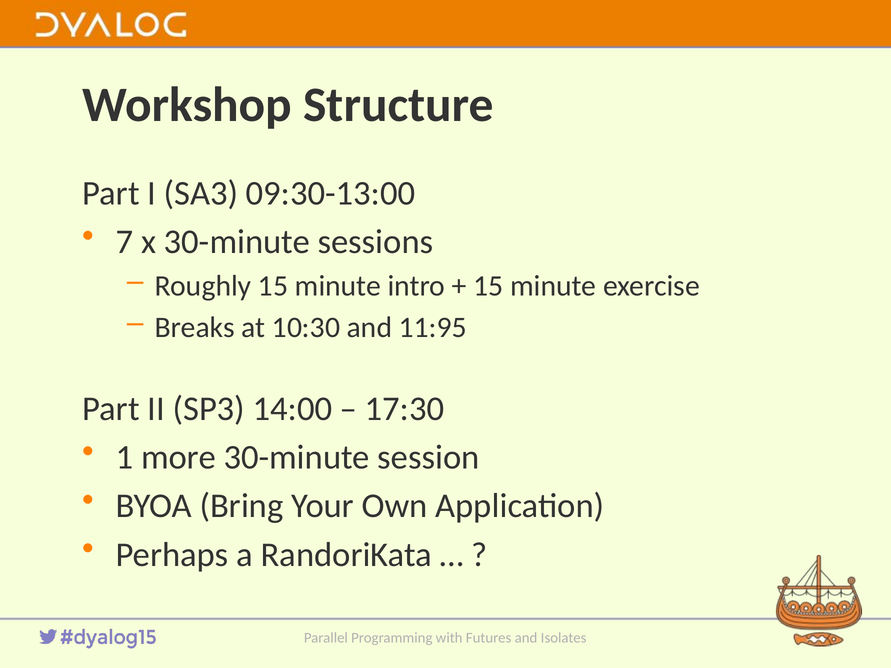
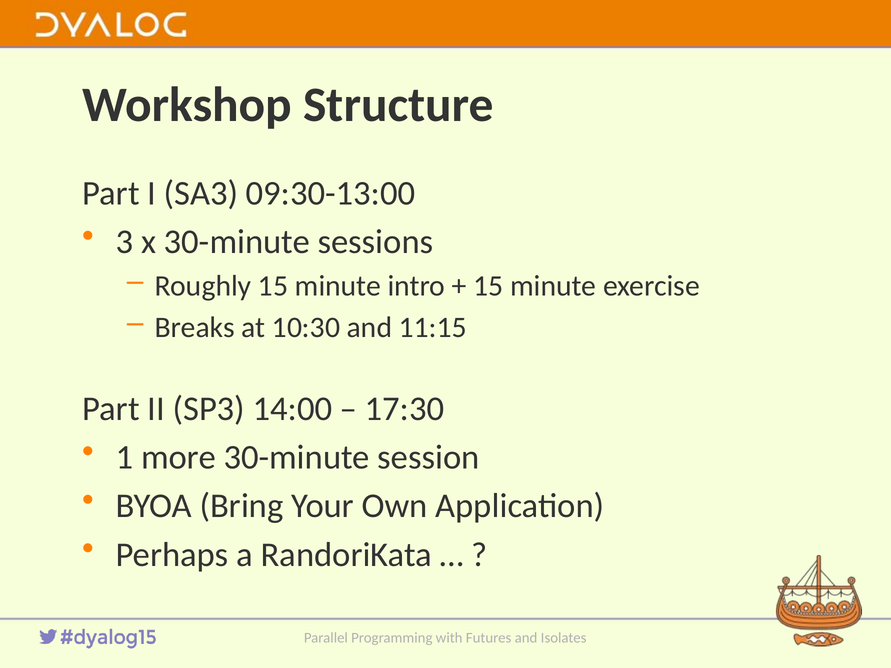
7: 7 -> 3 (125, 242)
11:95: 11:95 -> 11:15 (433, 328)
